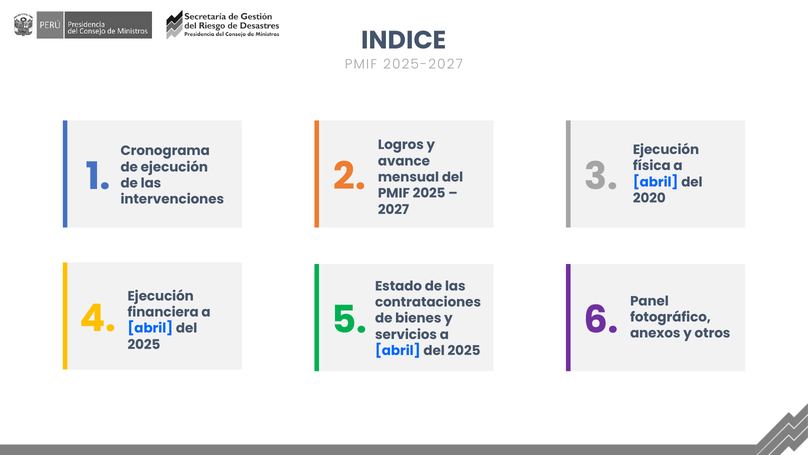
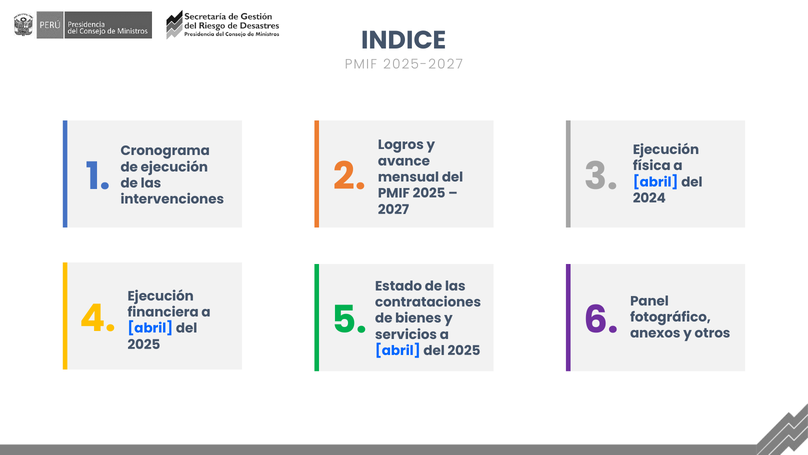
2020: 2020 -> 2024 (649, 198)
